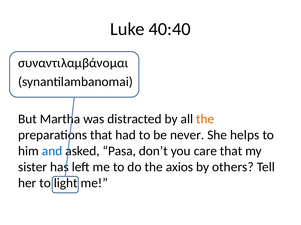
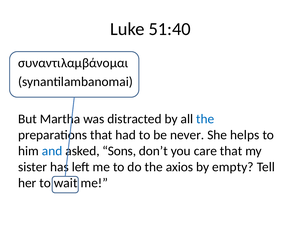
40:40: 40:40 -> 51:40 (170, 29)
the colour: orange -> blue (205, 119)
Pasa: Pasa -> Sons (119, 152)
others: others -> empty (233, 168)
light: light -> wait (66, 184)
